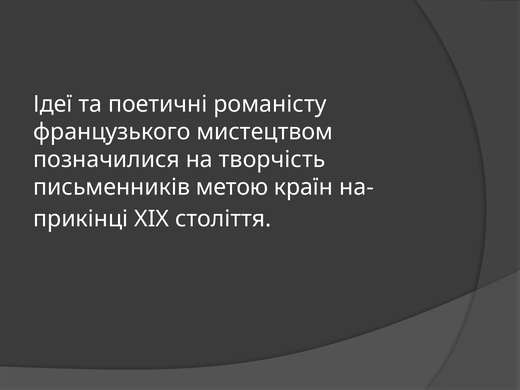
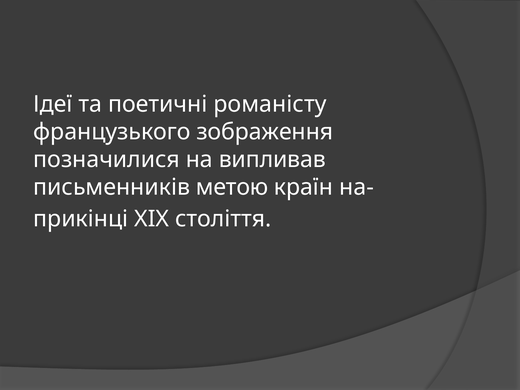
мистецтвом: мистецтвом -> зображення (265, 132)
творчість: творчість -> випливав (272, 160)
